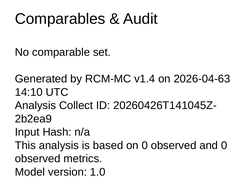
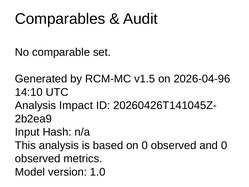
v1.4: v1.4 -> v1.5 (145, 79)
2026-04-63: 2026-04-63 -> 2026-04-96 (202, 79)
Collect: Collect -> Impact (76, 105)
